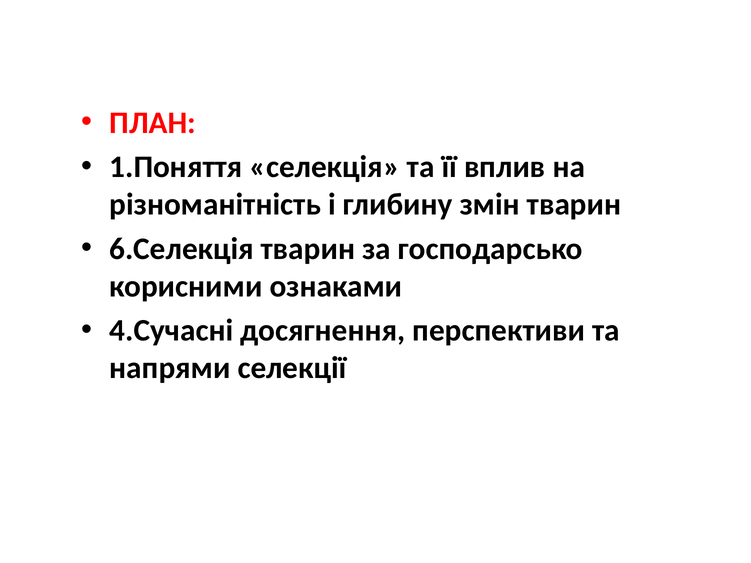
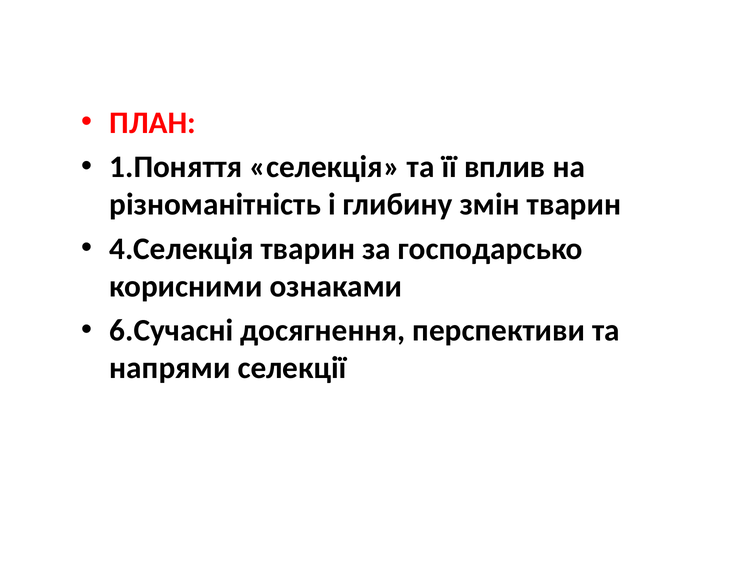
6.Селекція: 6.Селекція -> 4.Селекція (182, 249)
4.Сучасні: 4.Сучасні -> 6.Сучасні (171, 331)
